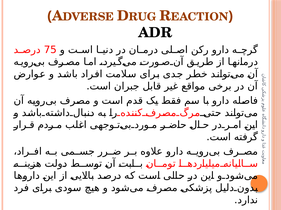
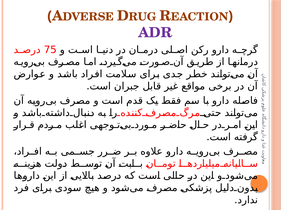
ADR colour: black -> purple (155, 33)
